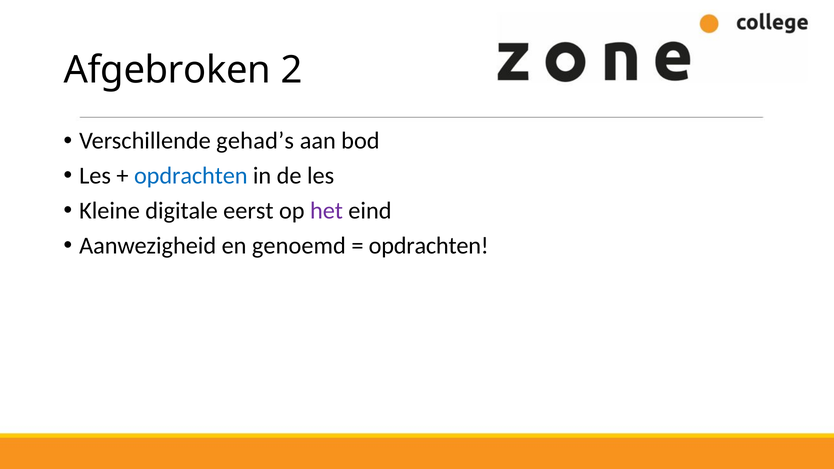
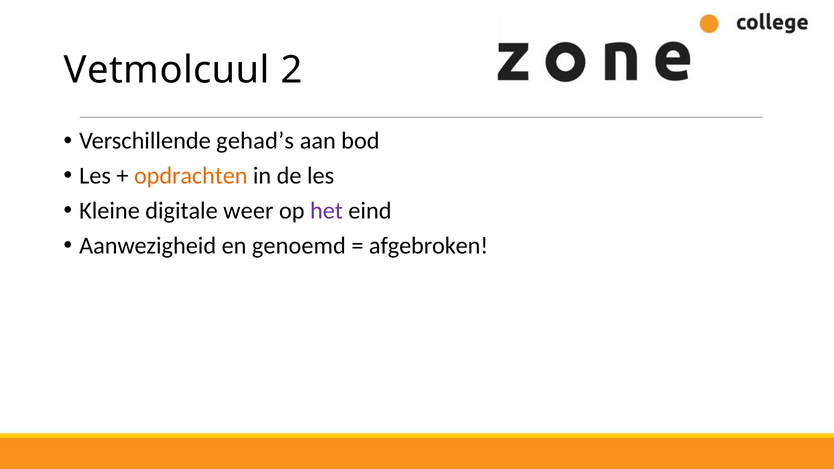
Afgebroken: Afgebroken -> Vetmolcuul (167, 70)
opdrachten colour: blue -> orange (191, 176)
eerst: eerst -> weer (248, 211)
opdrachten: opdrachten -> afgebroken (429, 246)
